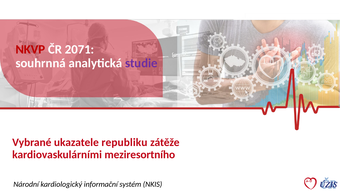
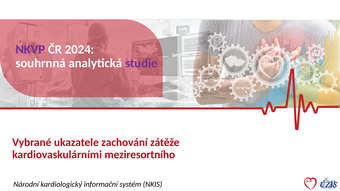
NKVP colour: red -> purple (30, 49)
2071: 2071 -> 2024 (80, 49)
republiku: republiku -> zachování (125, 143)
